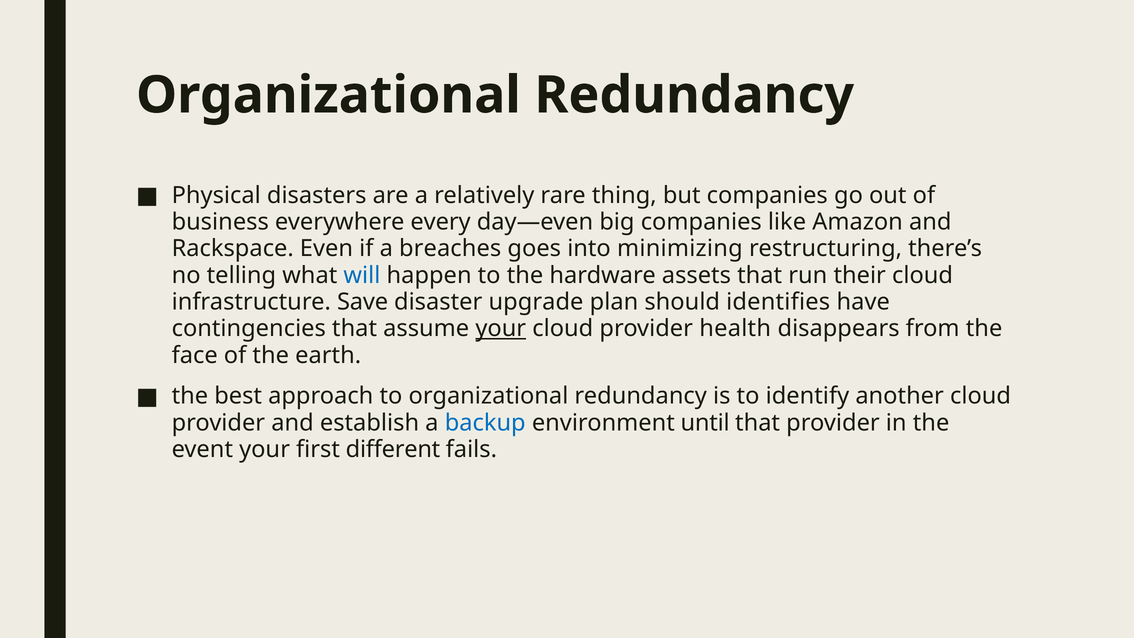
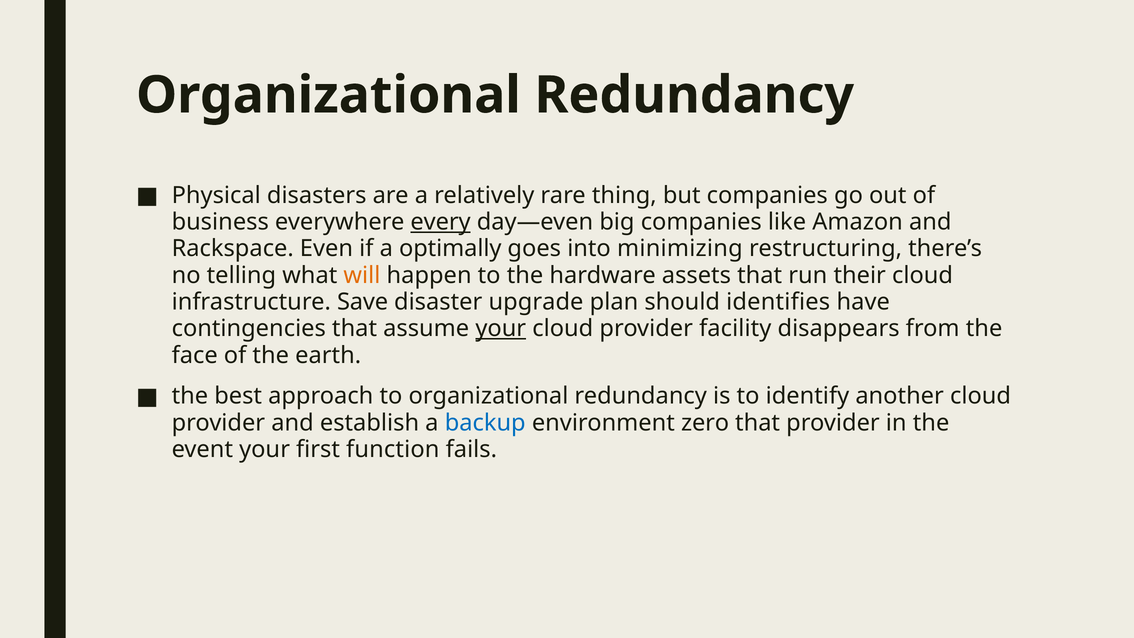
every underline: none -> present (441, 222)
breaches: breaches -> optimally (450, 249)
will colour: blue -> orange (362, 275)
health: health -> facility (735, 329)
until: until -> zero (705, 423)
different: different -> function (393, 449)
